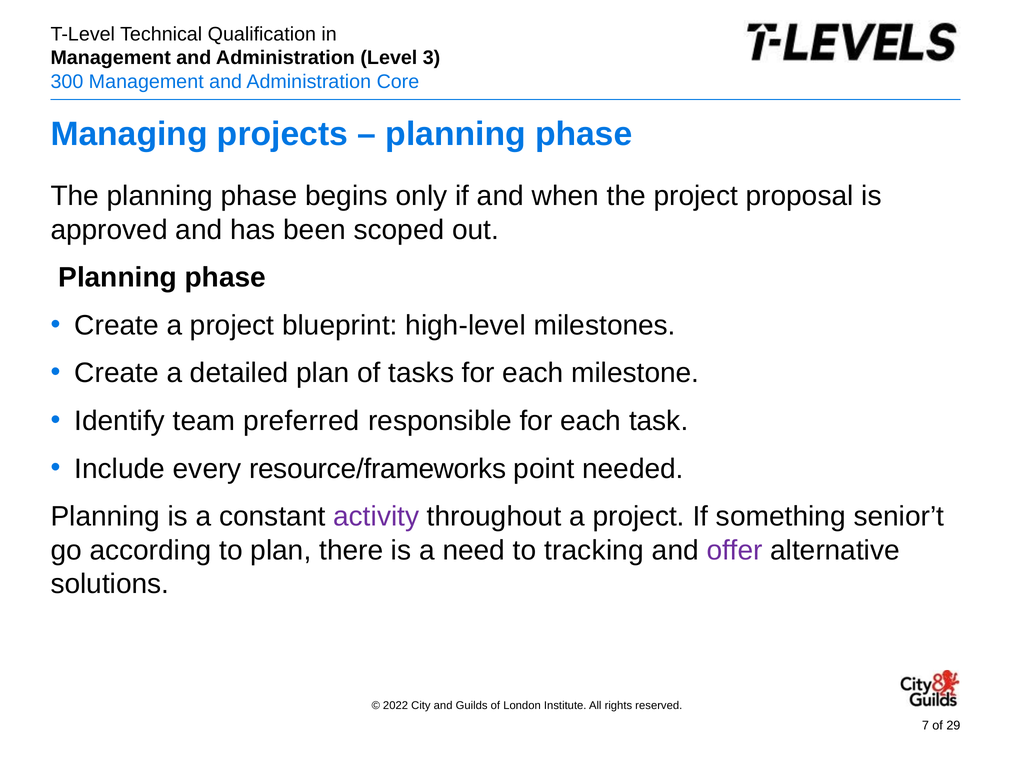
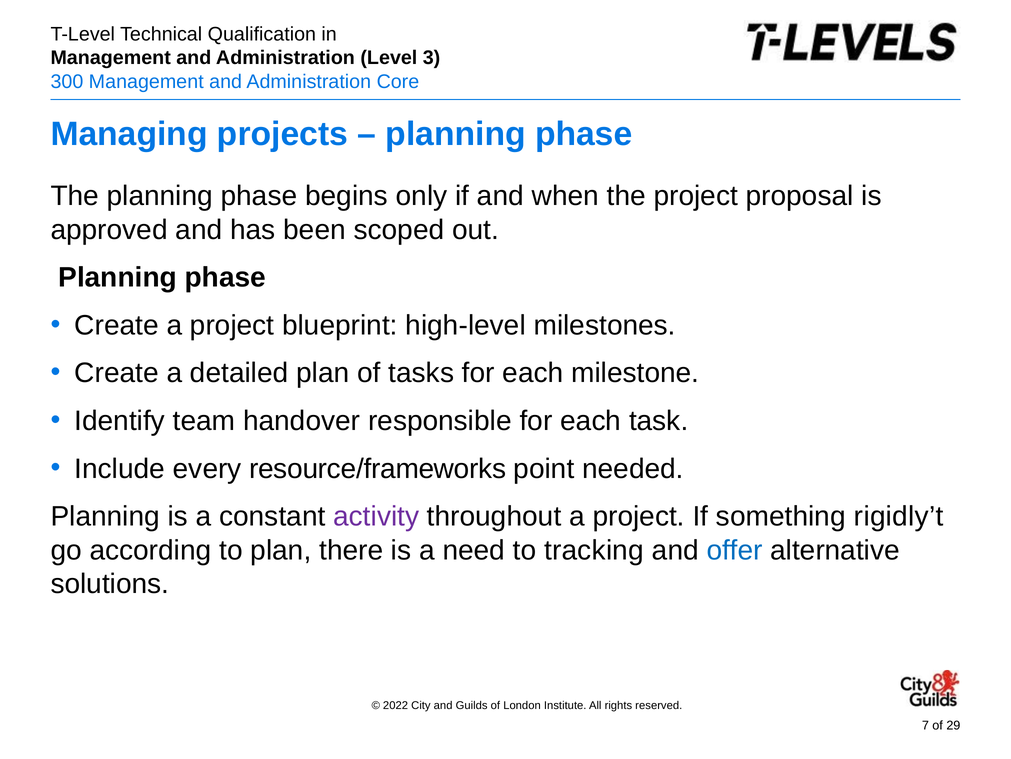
preferred: preferred -> handover (302, 421)
senior’t: senior’t -> rigidly’t (899, 516)
offer colour: purple -> blue (735, 550)
